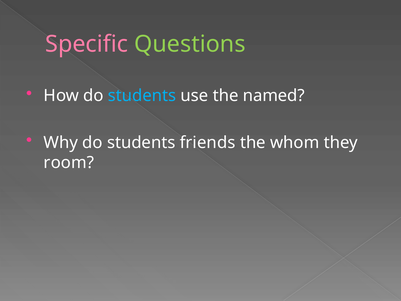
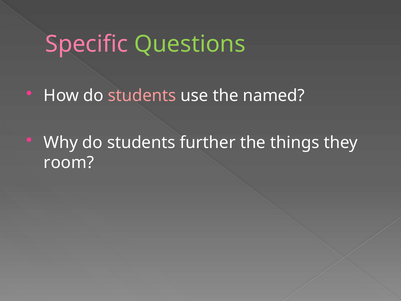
students colour: light blue -> pink (142, 96)
friends: friends -> further (208, 143)
whom: whom -> things (295, 143)
